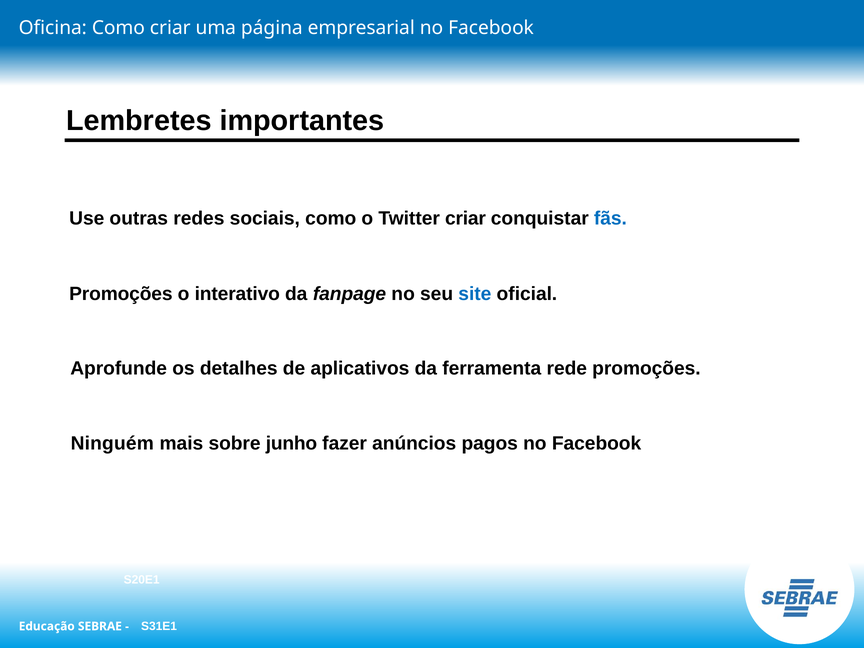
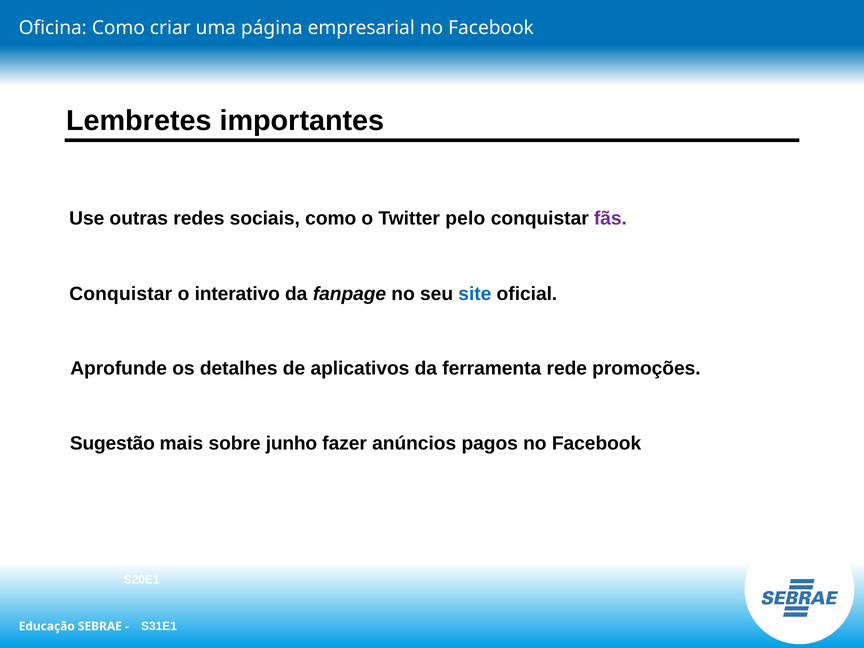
Twitter criar: criar -> pelo (465, 219)
fãs colour: blue -> purple (610, 219)
Promoções: Promoções -> Conquistar (121, 294)
Ninguém: Ninguém -> Sugestão (112, 443)
